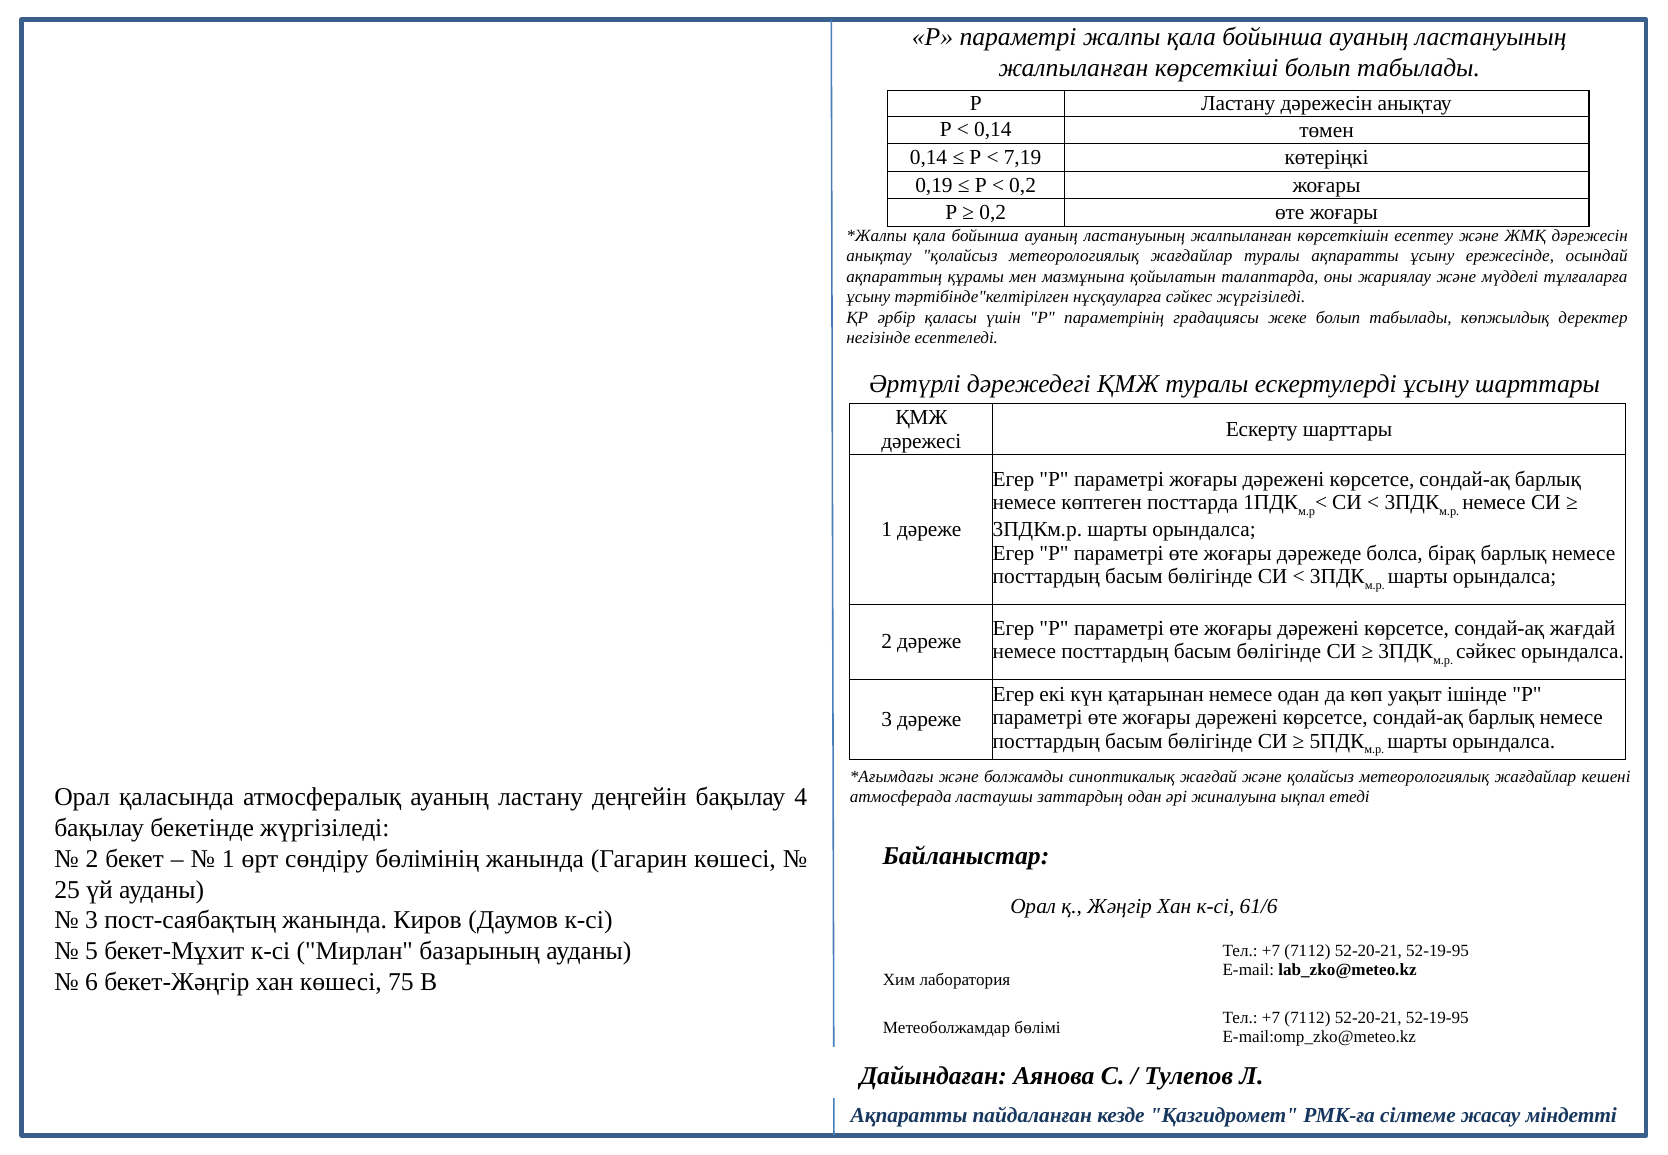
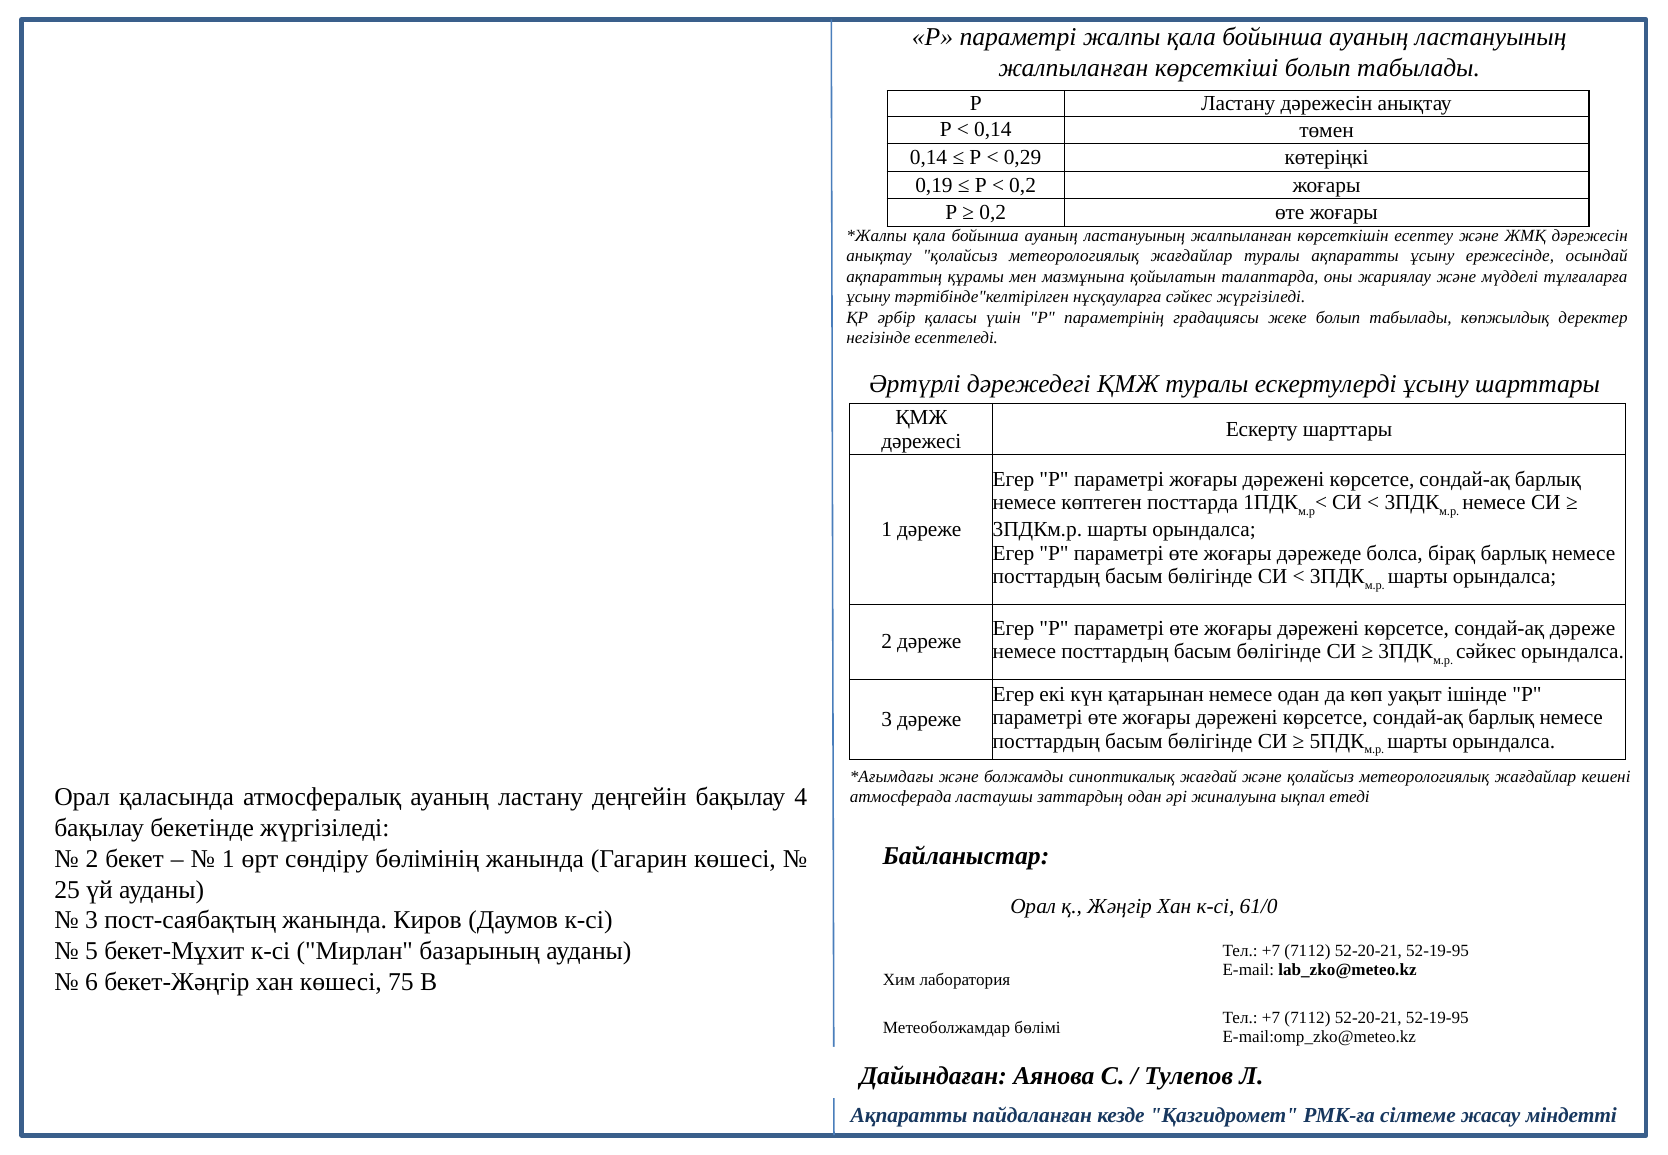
7,19: 7,19 -> 0,29 (1023, 157)
сондай-ақ жағдай: жағдай -> дәреже (1583, 628)
61/6: 61/6 -> 61/0 (1259, 906)
